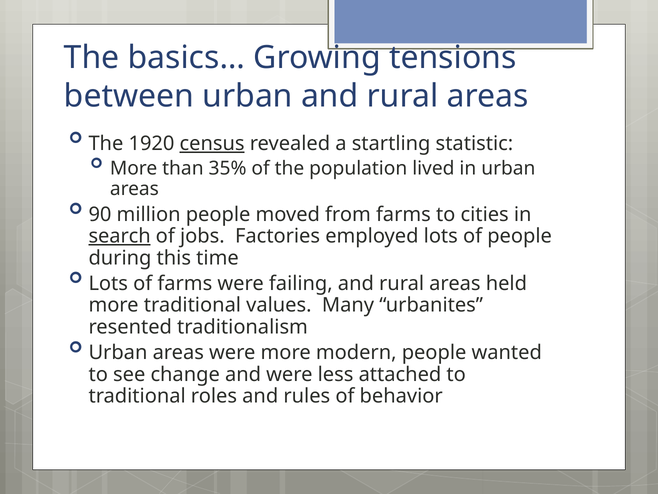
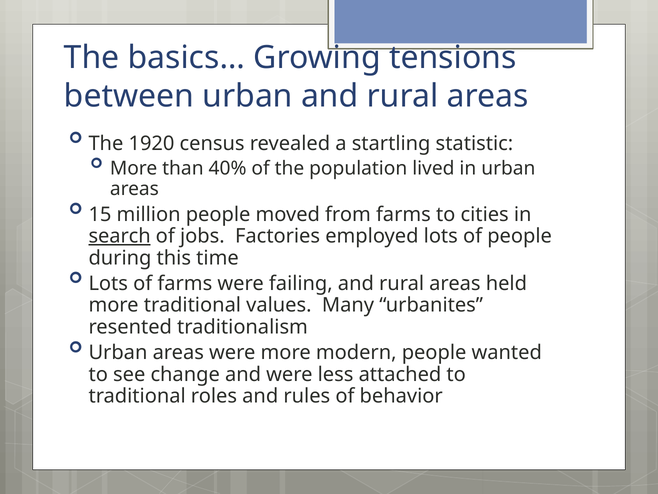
census underline: present -> none (212, 143)
35%: 35% -> 40% (228, 168)
90: 90 -> 15 (100, 214)
